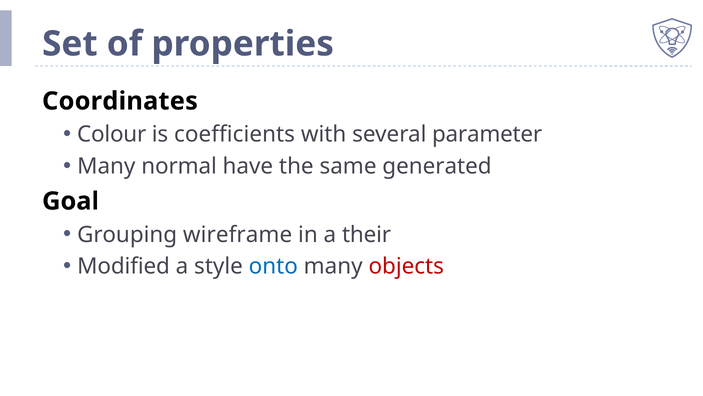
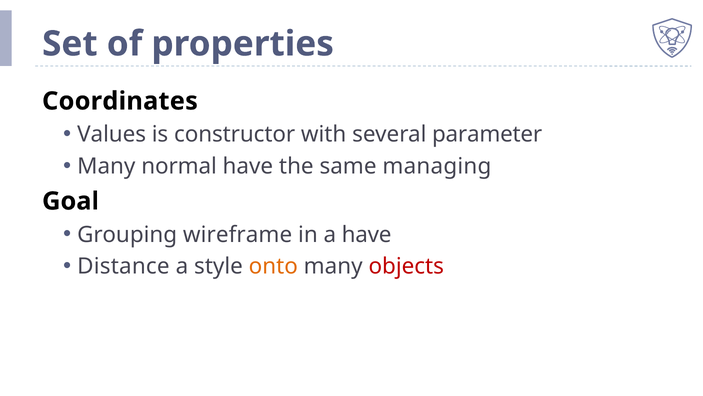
Colour: Colour -> Values (112, 134)
coefficients: coefficients -> constructor (235, 134)
generated: generated -> managing (437, 166)
a their: their -> have (367, 234)
Modified: Modified -> Distance (123, 266)
onto colour: blue -> orange (273, 266)
